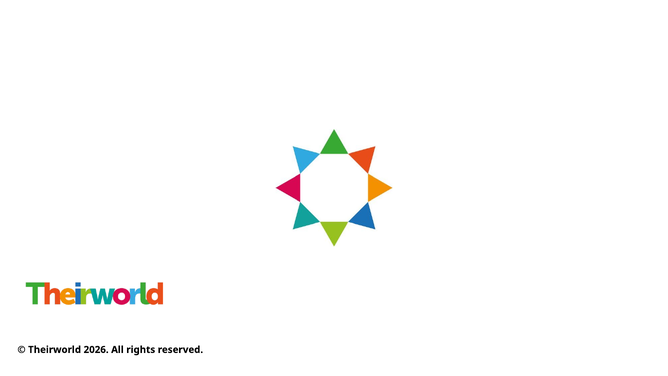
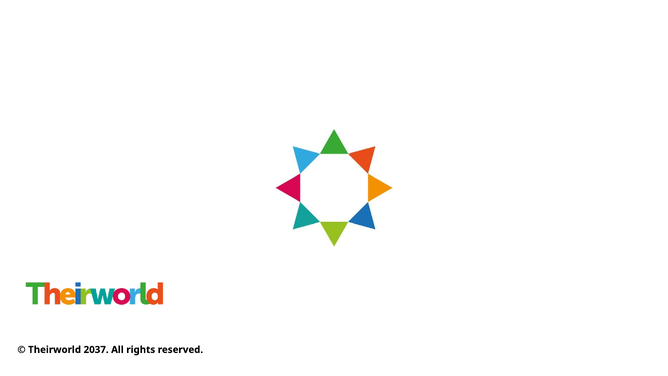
2026: 2026 -> 2037 (96, 349)
